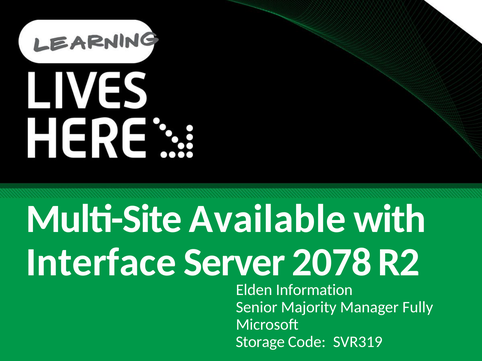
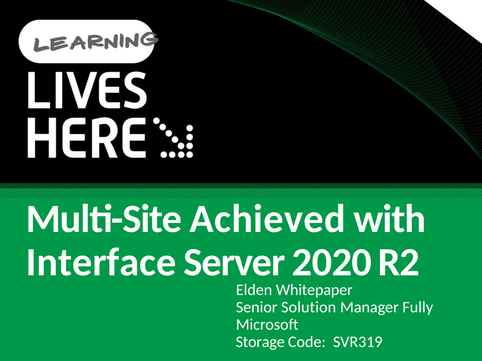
Available: Available -> Achieved (268, 219)
2078: 2078 -> 2020 (332, 263)
Information: Information -> Whitepaper (314, 290)
Majority: Majority -> Solution (309, 308)
